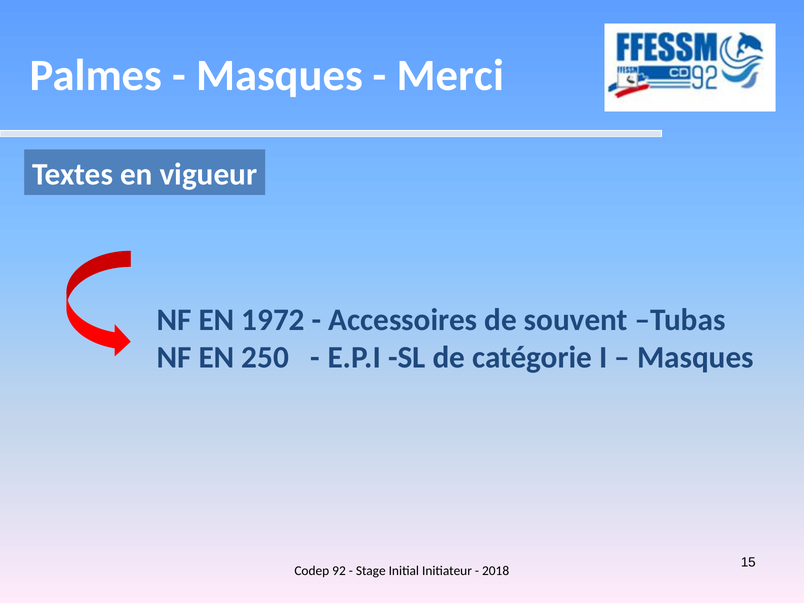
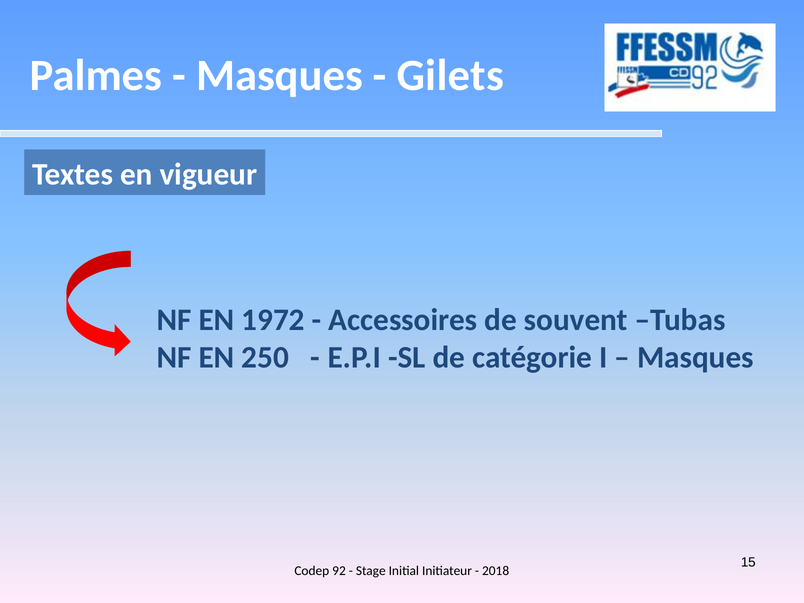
Merci: Merci -> Gilets (450, 76)
